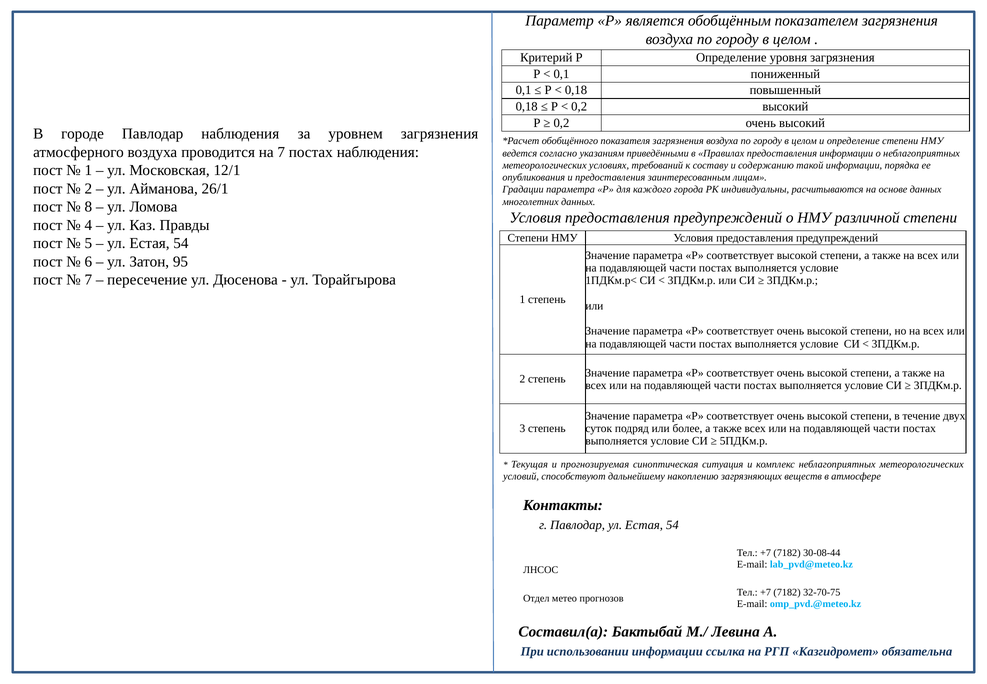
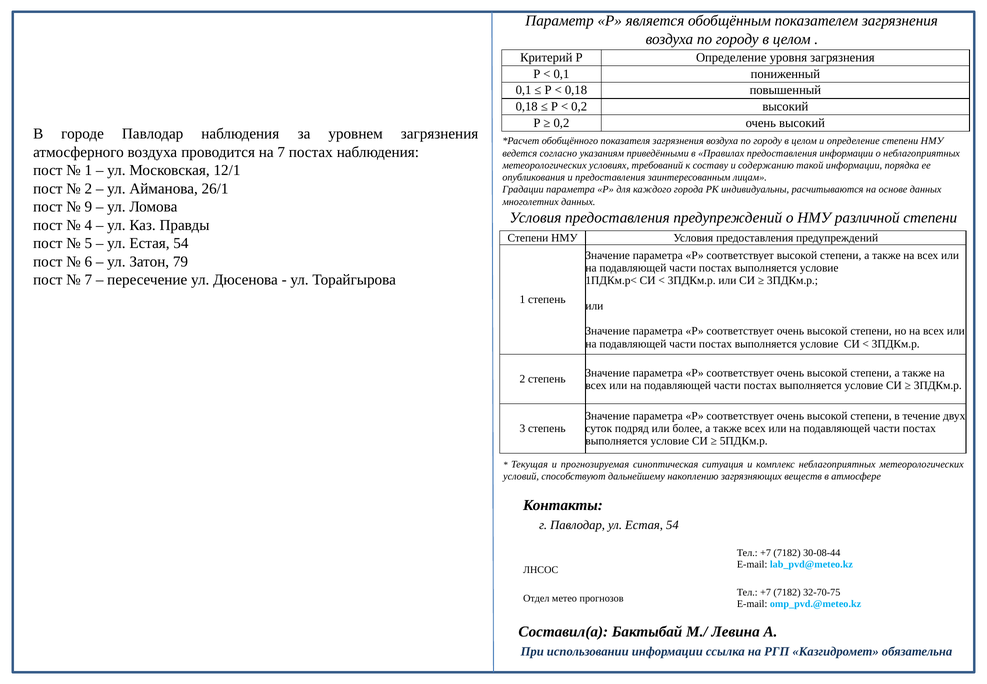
8: 8 -> 9 (88, 207)
95: 95 -> 79 (180, 261)
